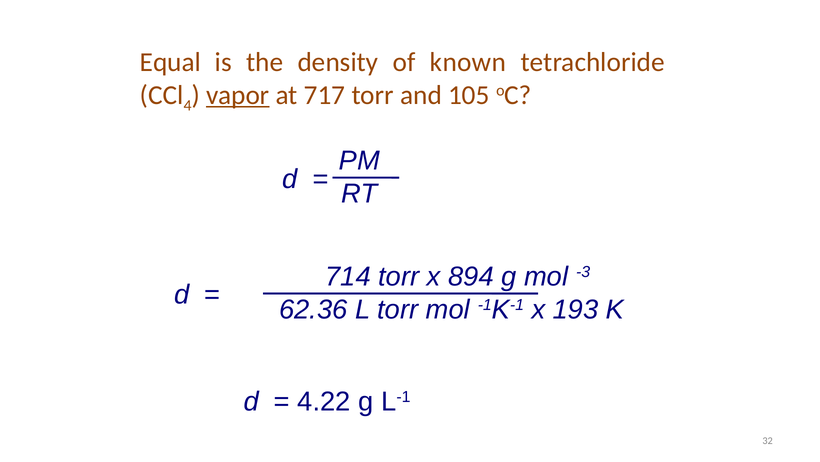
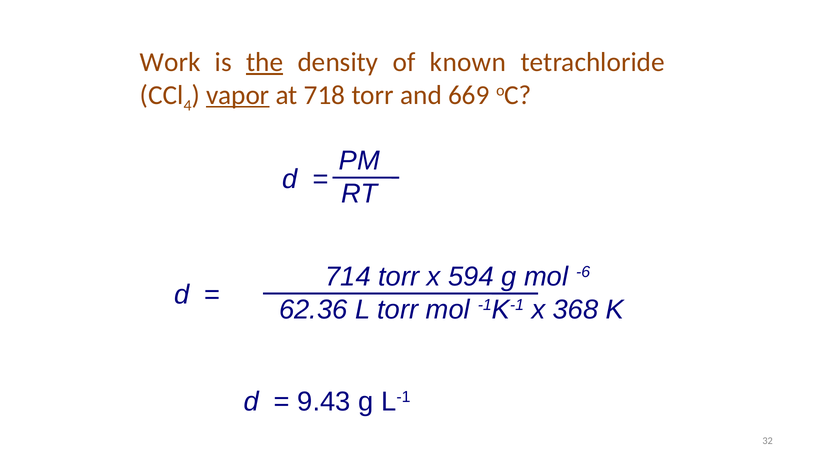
Equal: Equal -> Work (170, 62)
the underline: none -> present (265, 62)
717: 717 -> 718 (325, 95)
105: 105 -> 669 (469, 95)
894: 894 -> 594 (471, 276)
-3: -3 -> -6 (583, 272)
193: 193 -> 368 (576, 309)
4.22: 4.22 -> 9.43 (324, 401)
